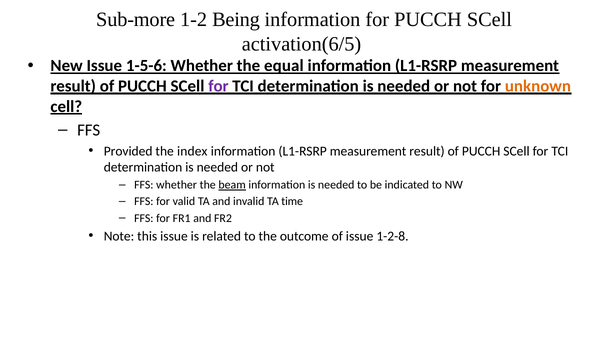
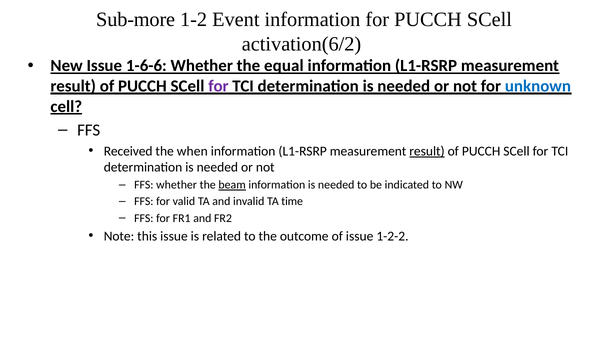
Being: Being -> Event (236, 19)
activation(6/5: activation(6/5 -> activation(6/2 (302, 44)
1-5-6: 1-5-6 -> 1-6-6 (146, 66)
unknown colour: orange -> blue (538, 86)
Provided: Provided -> Received (128, 151)
index: index -> when (192, 151)
result underline: none -> present (427, 151)
1-2-8: 1-2-8 -> 1-2-2 (392, 236)
